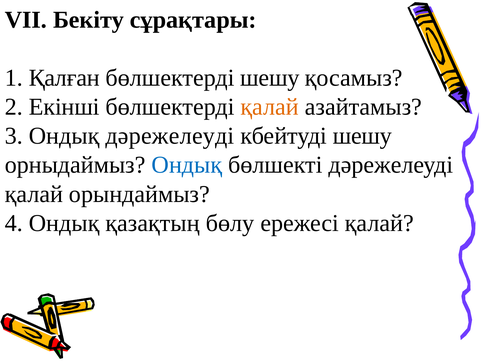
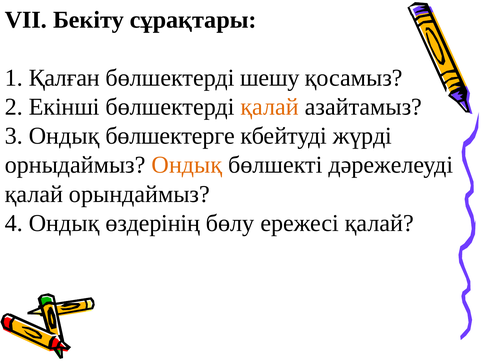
Ондық дәрежелеуді: дәрежелеуді -> бөлшектерге (170, 136)
кбейтуді шешу: шешу -> жүрді (362, 136)
Ондық colour: blue -> orange (187, 165)
қазақтың: қазақтың -> өздерінің (153, 223)
